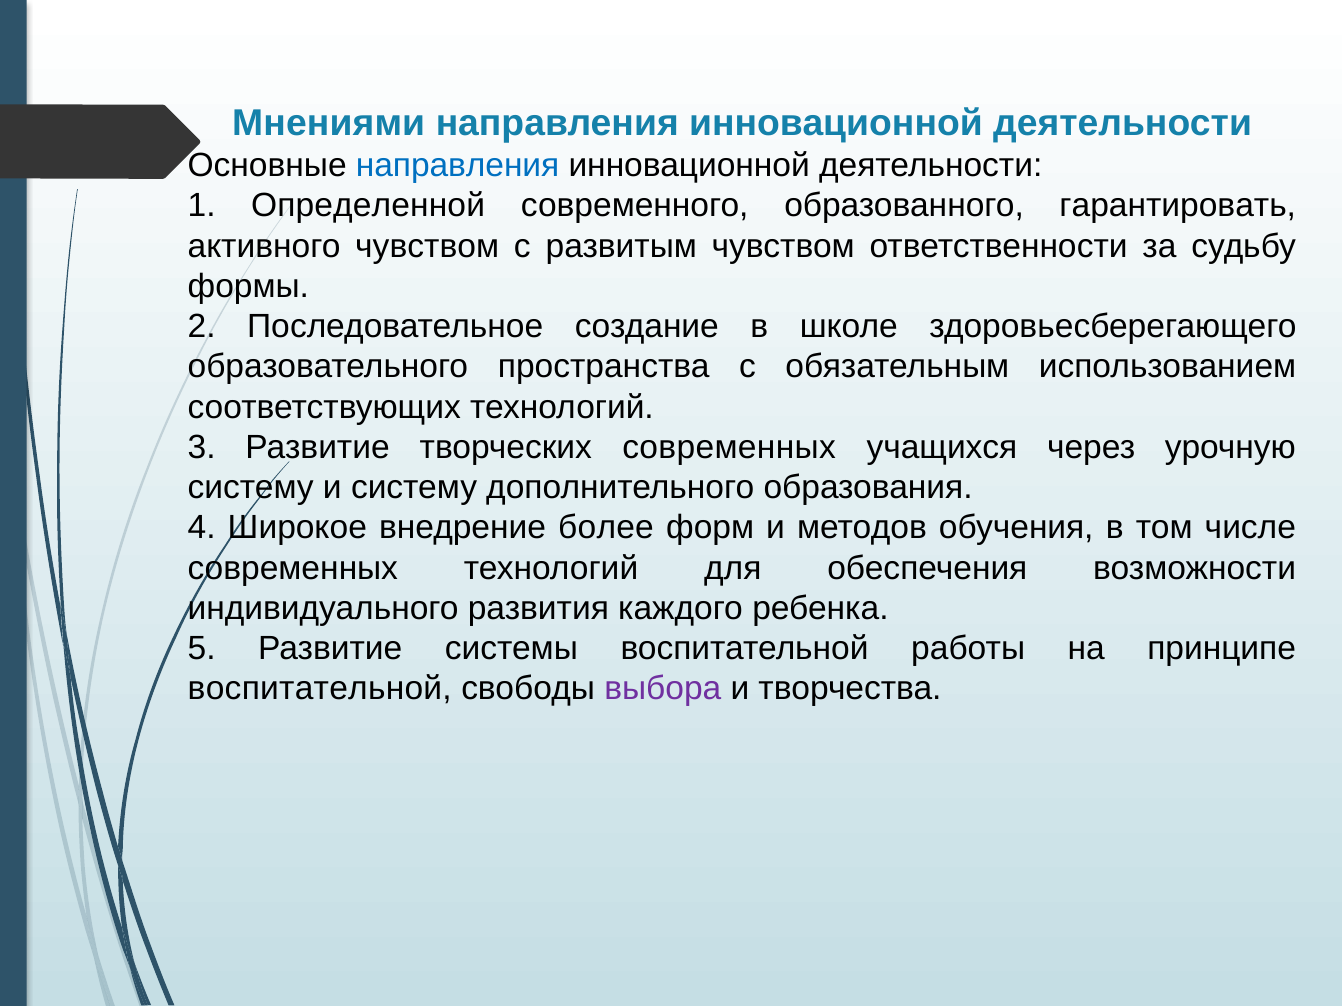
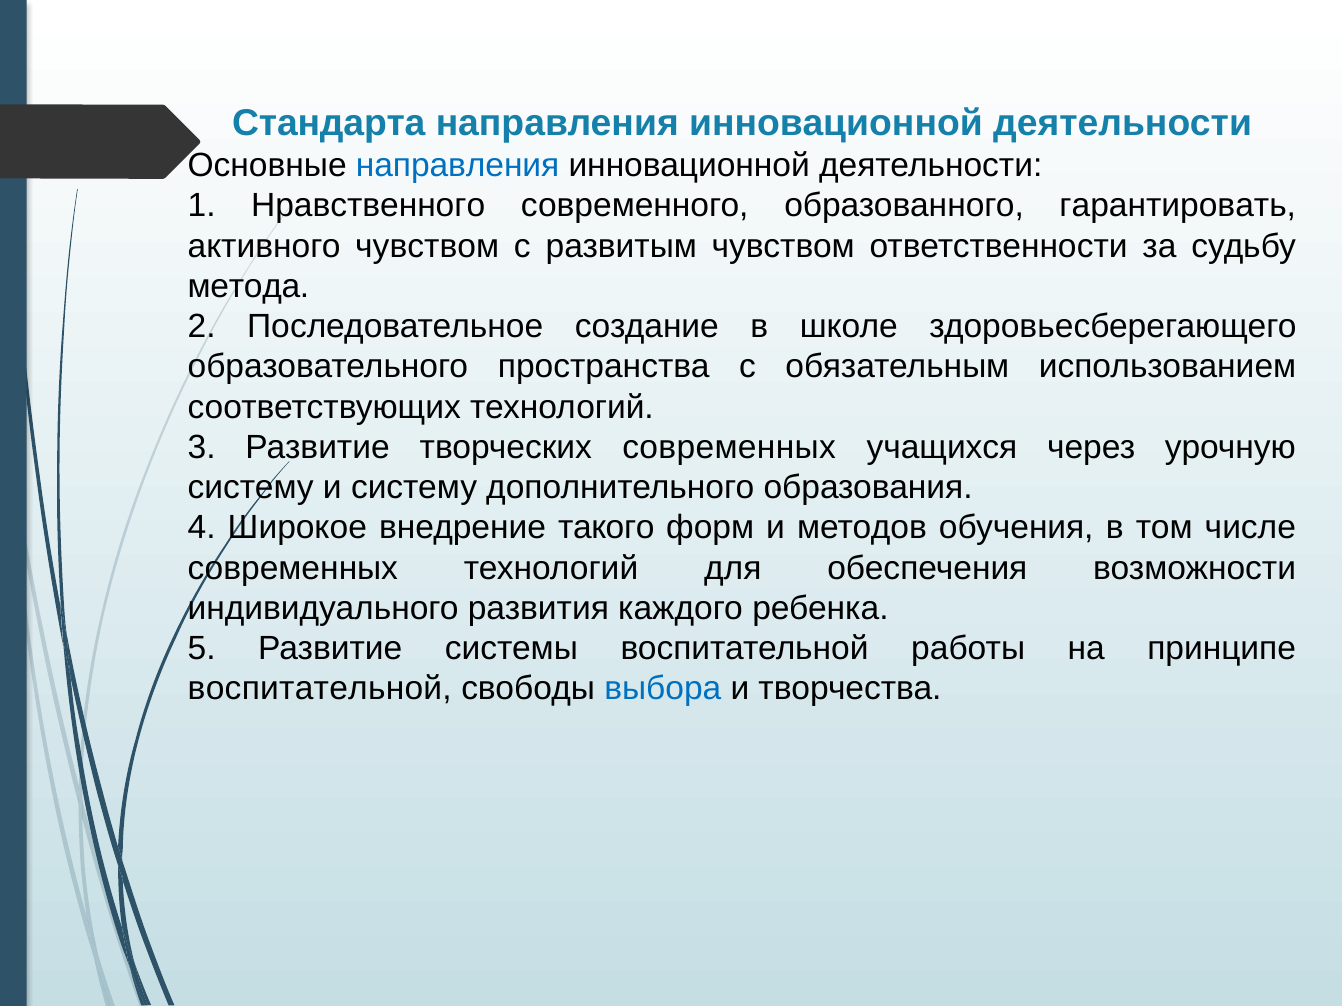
Мнениями: Мнениями -> Стандарта (329, 123)
Определенной: Определенной -> Нравственного (368, 206)
формы: формы -> метода (248, 286)
более: более -> такого (606, 528)
выбора colour: purple -> blue (663, 689)
